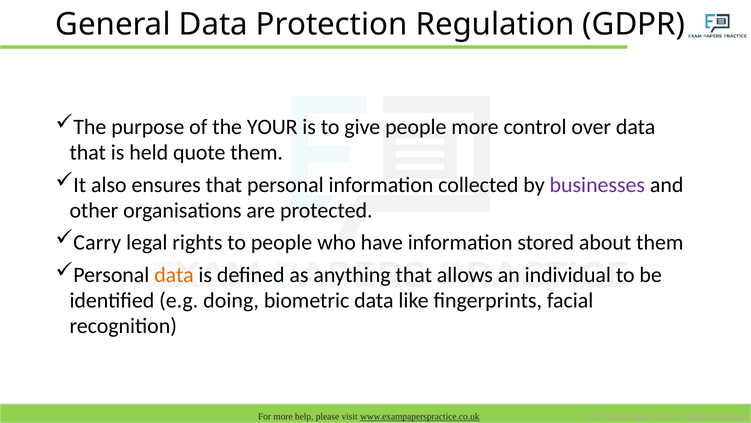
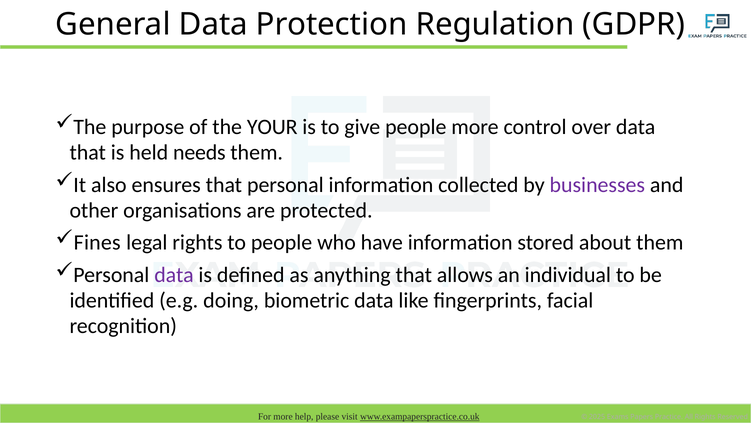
quote: quote -> needs (199, 152)
Carry: Carry -> Fines (97, 242)
data colour: orange -> purple (174, 275)
